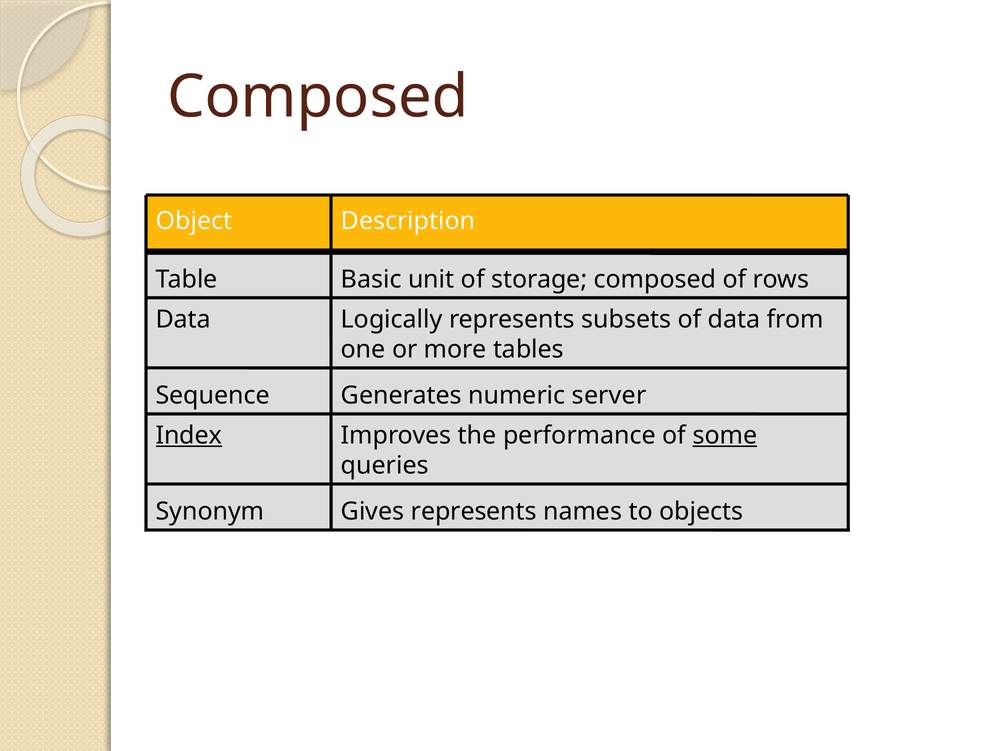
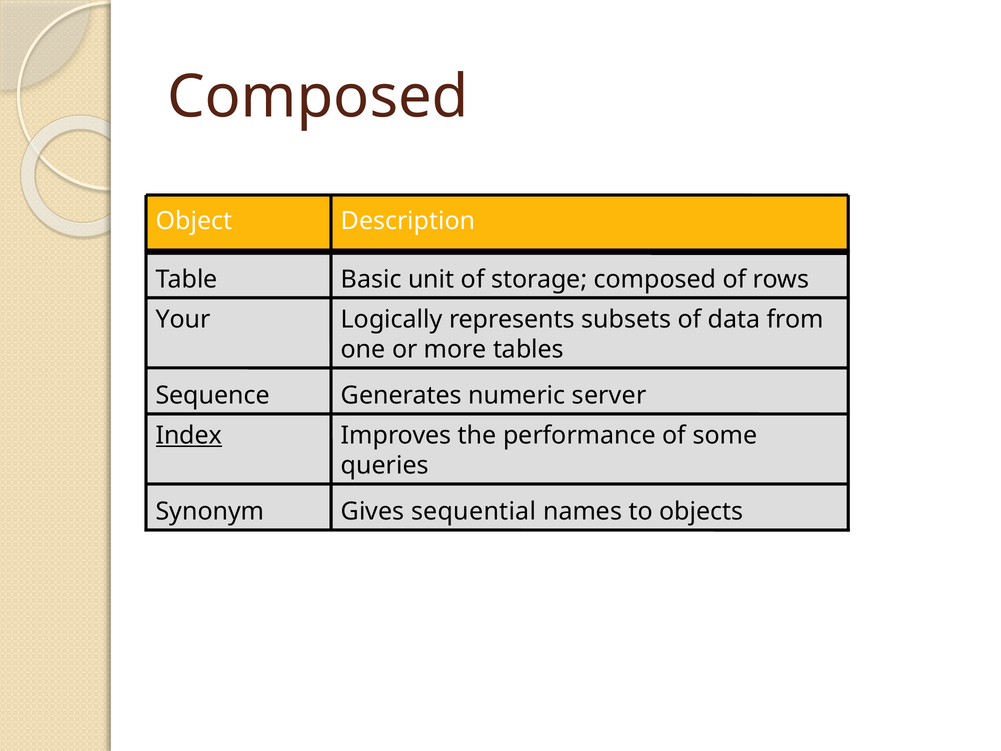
Data: Data -> Your (183, 319)
some underline: present -> none (725, 435)
Gives represents: represents -> sequential (474, 512)
